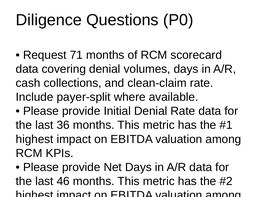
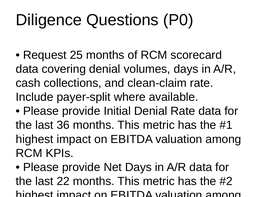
71: 71 -> 25 (76, 55)
46: 46 -> 22 (63, 181)
